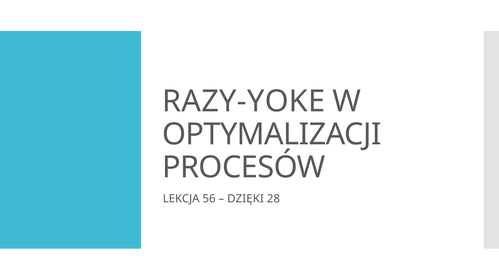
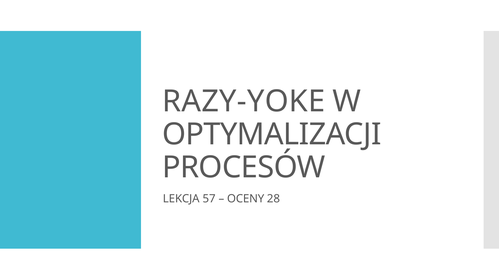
56: 56 -> 57 (209, 199)
DZIĘKI: DZIĘKI -> OCENY (246, 199)
